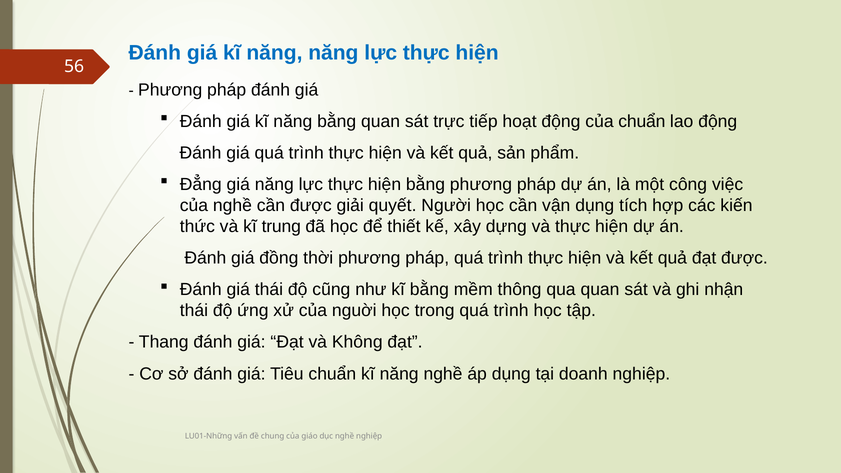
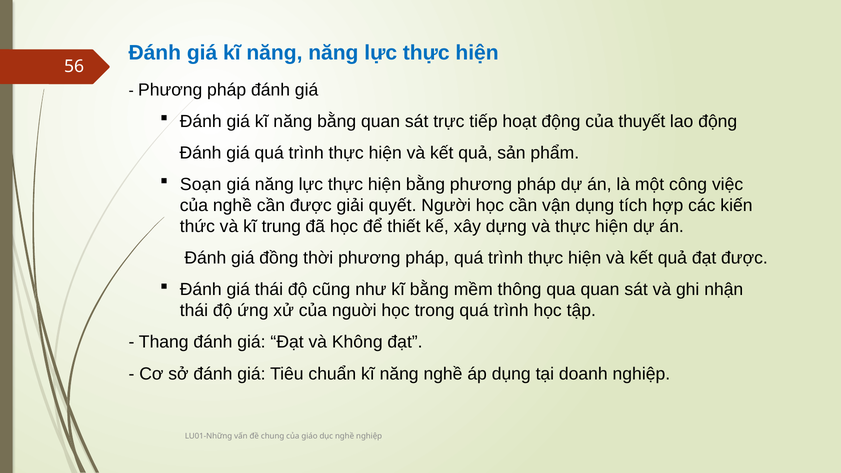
của chuẩn: chuẩn -> thuyết (642, 121)
Đẳng: Đẳng -> Soạn (201, 184)
